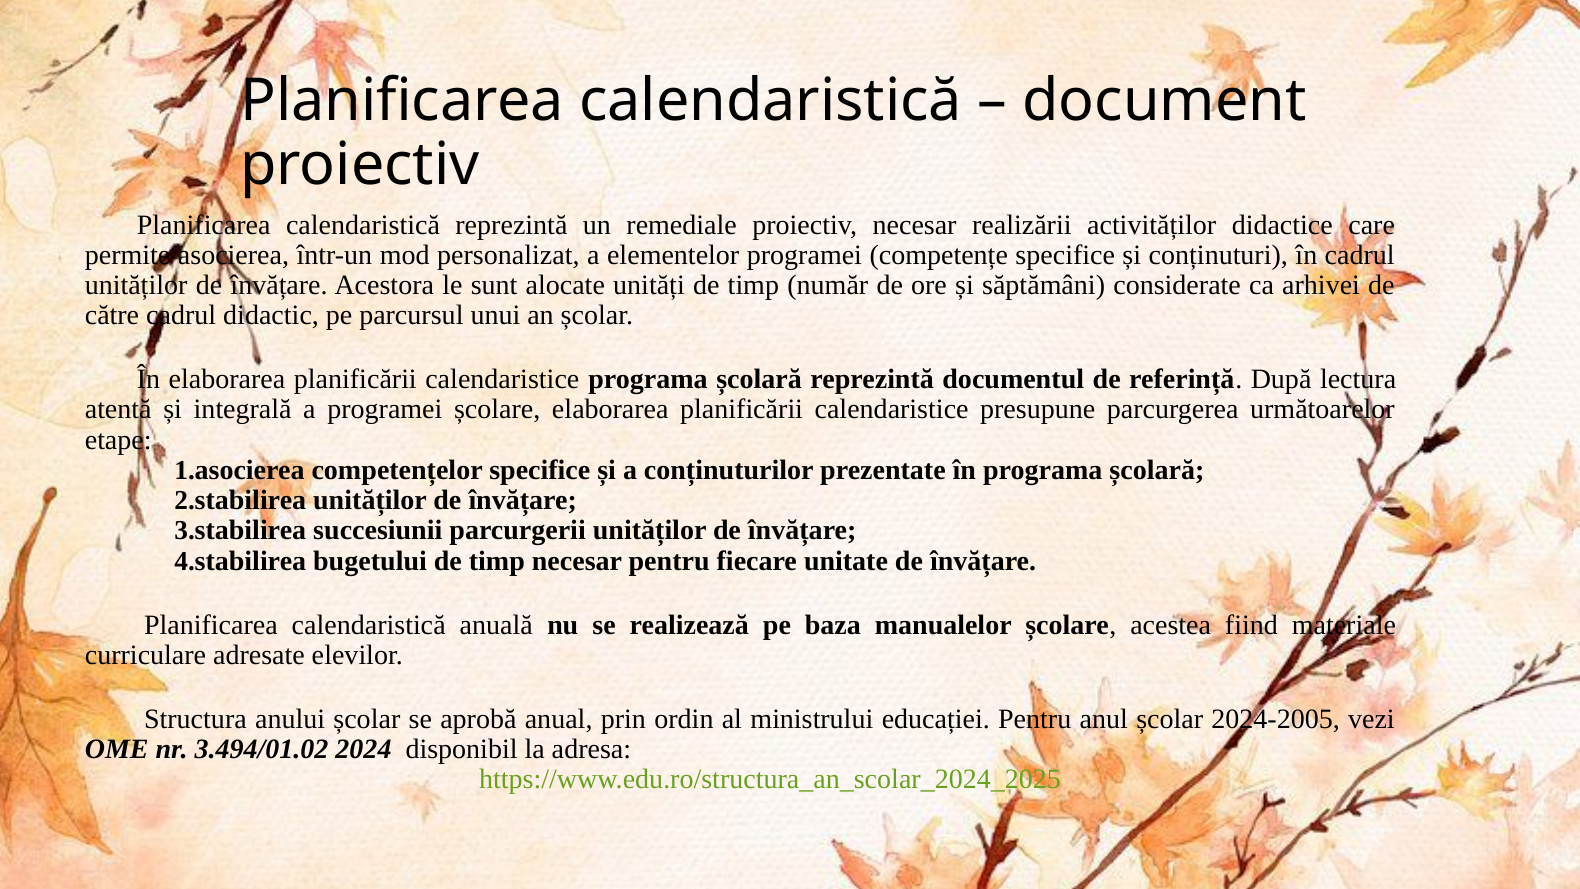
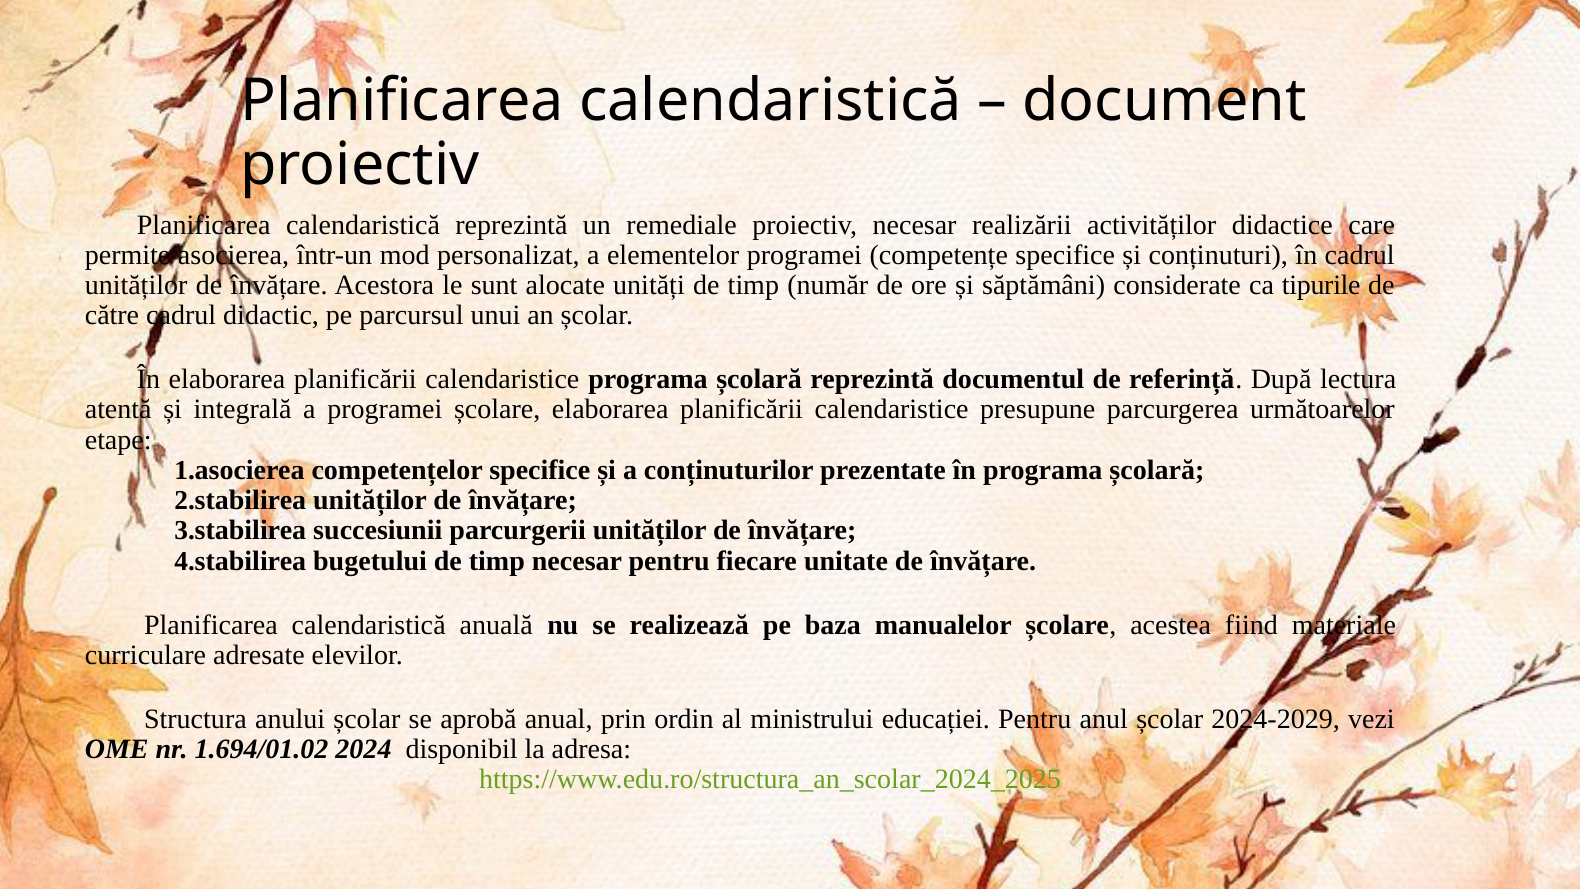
arhivei: arhivei -> tipurile (1321, 285)
2024-2005: 2024-2005 -> 2024-2029 (1276, 719)
3.494/01.02: 3.494/01.02 -> 1.694/01.02 (262, 749)
